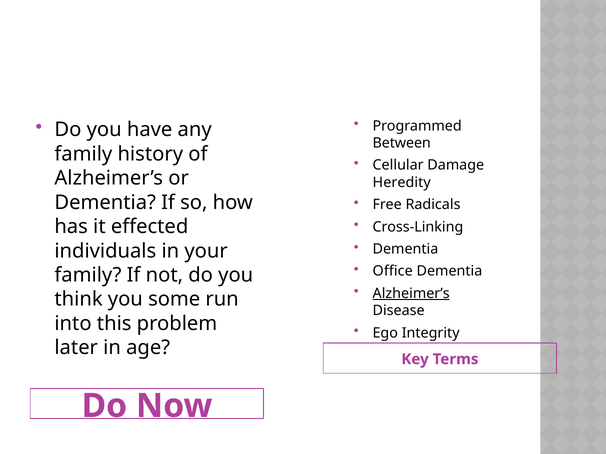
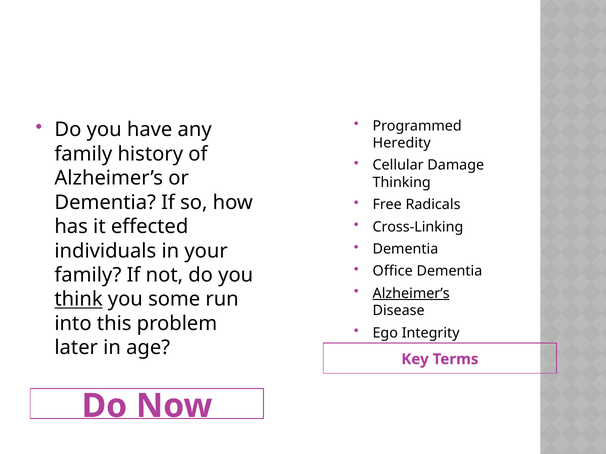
Between: Between -> Heredity (402, 143)
Heredity: Heredity -> Thinking (402, 183)
think underline: none -> present (79, 300)
